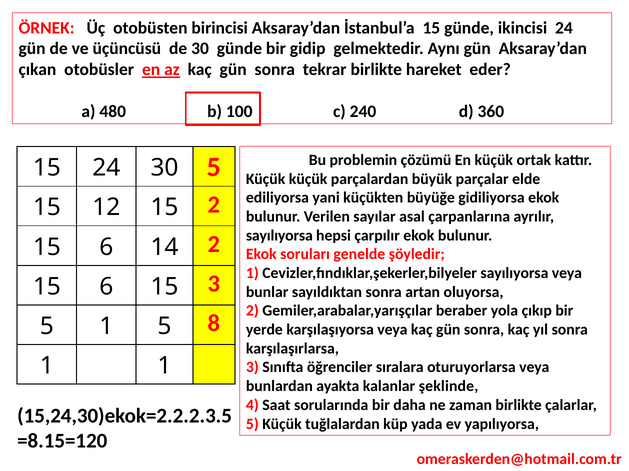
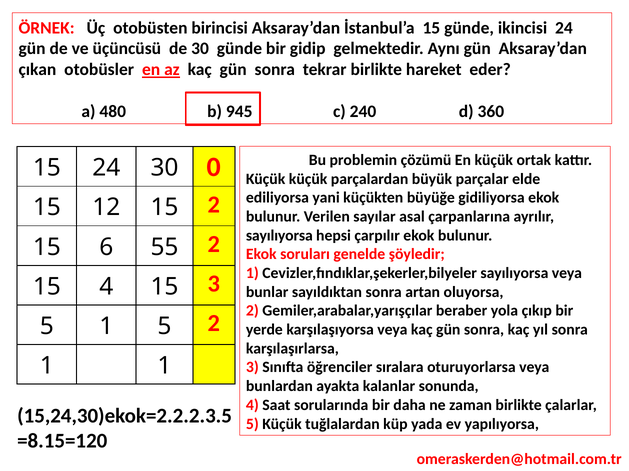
100: 100 -> 945 (239, 112)
30 5: 5 -> 0 (214, 167)
14: 14 -> 55 (164, 247)
6: 6 -> 4 (106, 287)
5 8: 8 -> 2 (214, 324)
şeklinde: şeklinde -> sonunda (449, 387)
